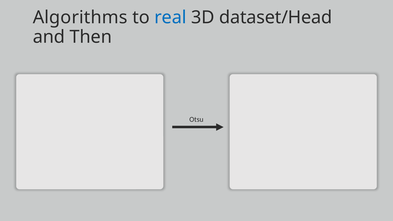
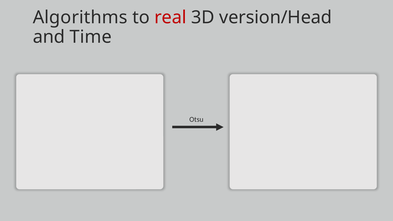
real colour: blue -> red (170, 18)
dataset/Head: dataset/Head -> version/Head (276, 18)
Then: Then -> Time (91, 37)
